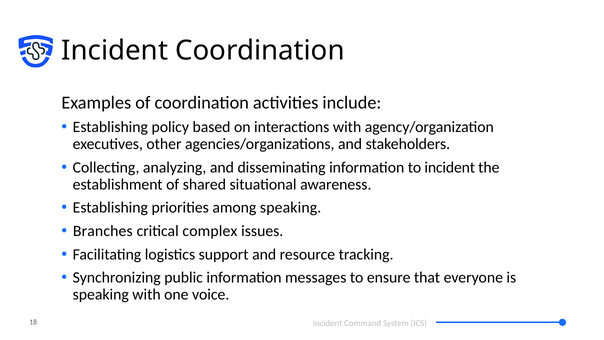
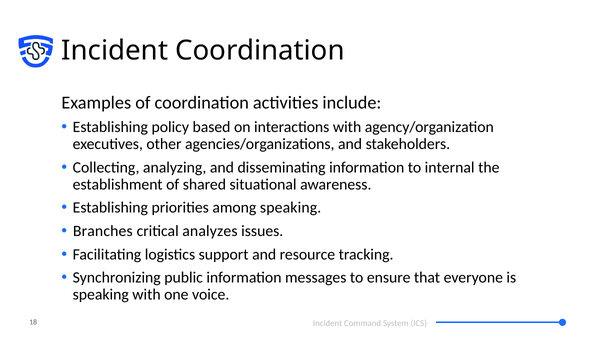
to incident: incident -> internal (450, 167)
complex: complex -> analyzes (210, 231)
